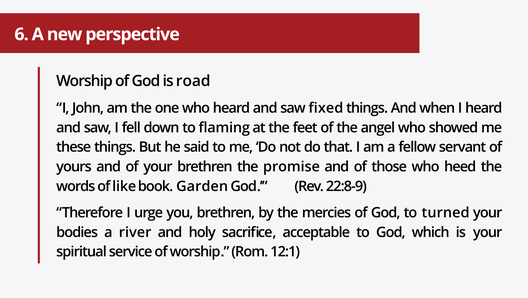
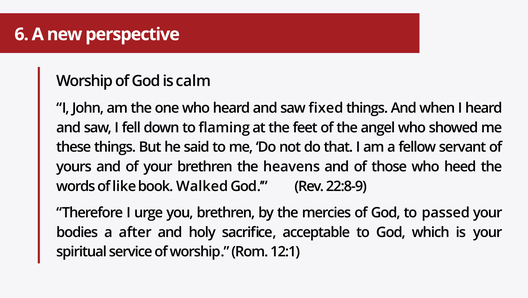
road: road -> calm (193, 81)
promise: promise -> heavens (292, 167)
Garden: Garden -> Walked (202, 186)
turned: turned -> passed (446, 212)
river: river -> after (135, 232)
